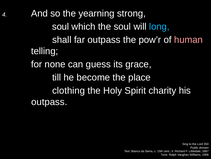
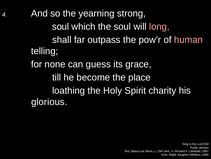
long colour: light blue -> pink (159, 26)
clothing: clothing -> loathing (69, 90)
outpass: outpass -> glorious (49, 102)
